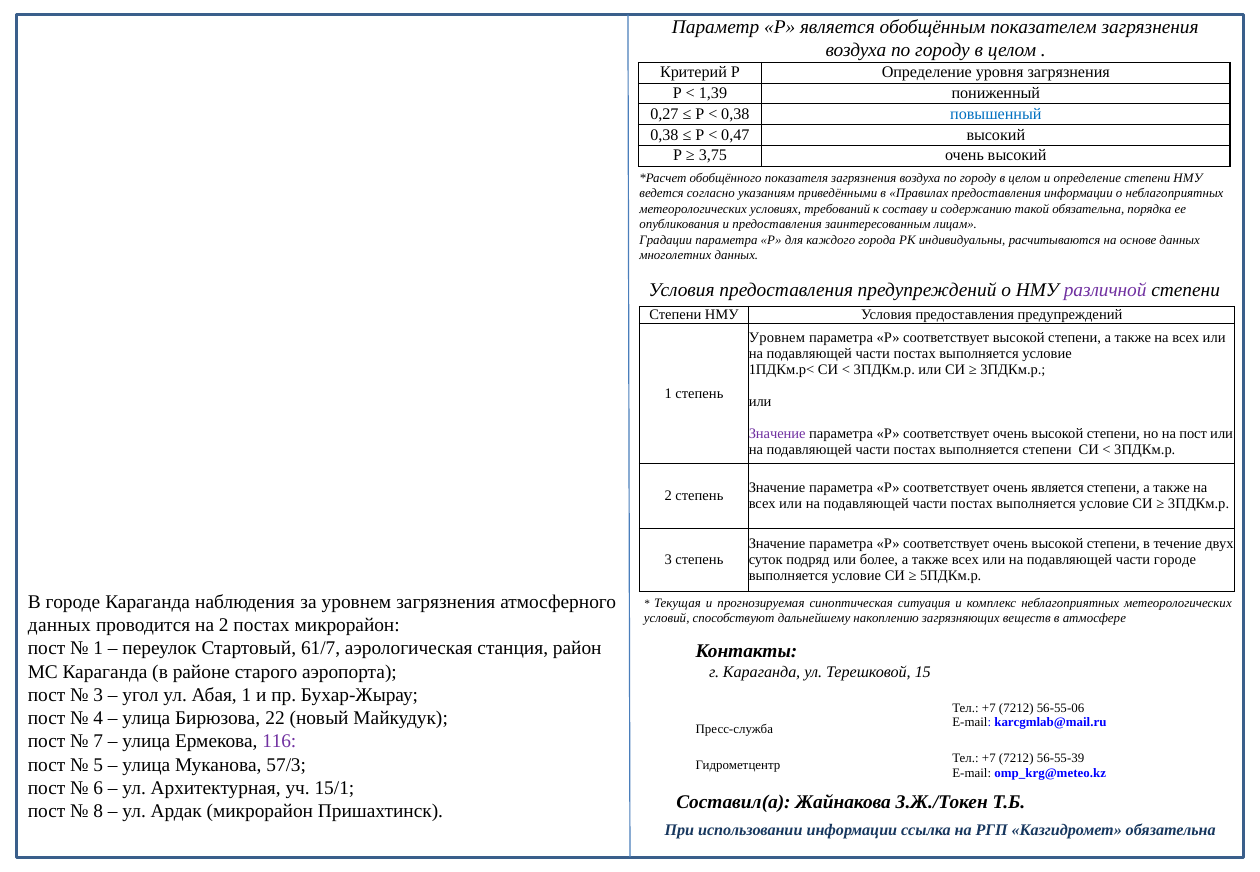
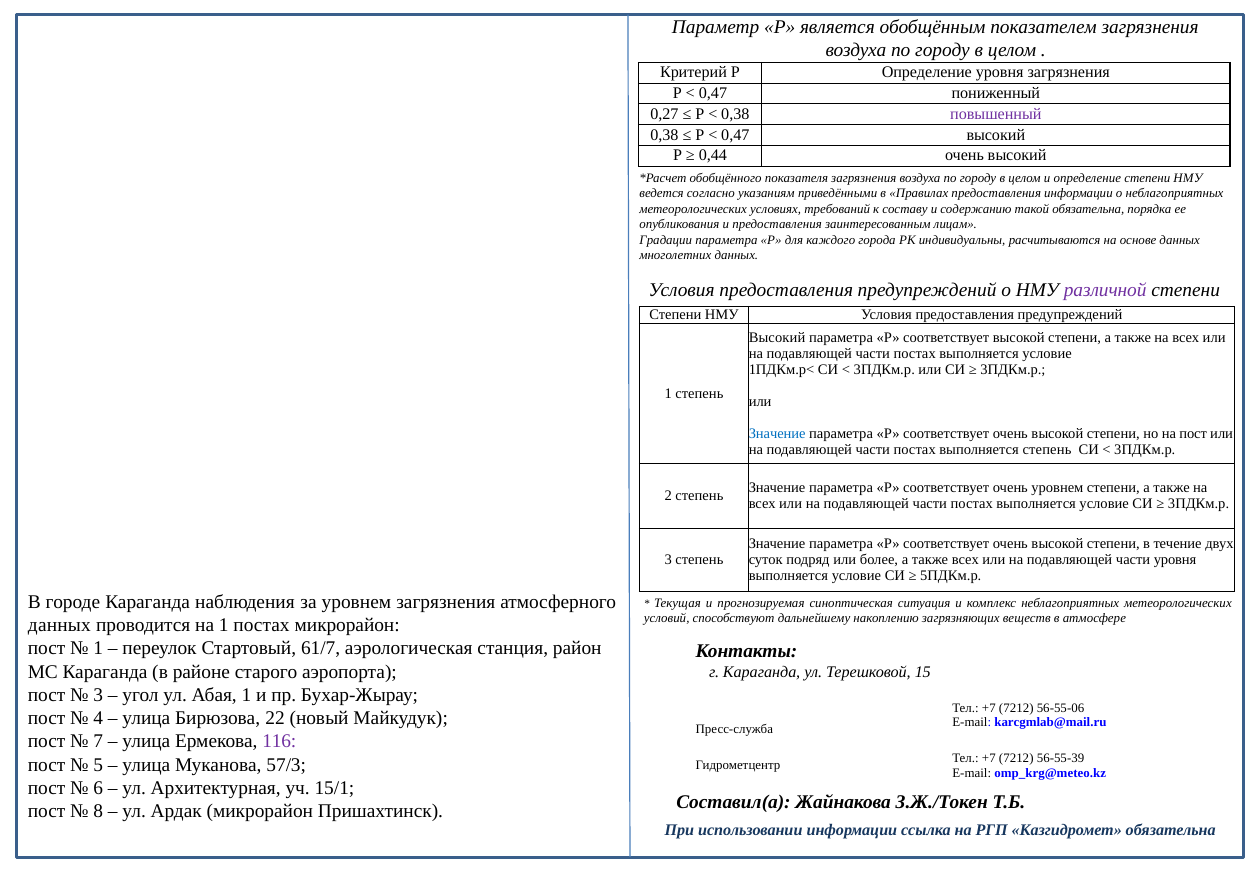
1,39: 1,39 -> 0,47 (713, 93)
повышенный colour: blue -> purple (996, 114)
3,75: 3,75 -> 0,44 (713, 156)
Уровнем: Уровнем -> Высокий (777, 337)
Значение colour: purple -> blue (777, 434)
выполняется степени: степени -> степень (1047, 450)
очень является: является -> уровнем (1057, 488)
части городе: городе -> уровня (1175, 560)
на 2: 2 -> 1 (224, 625)
